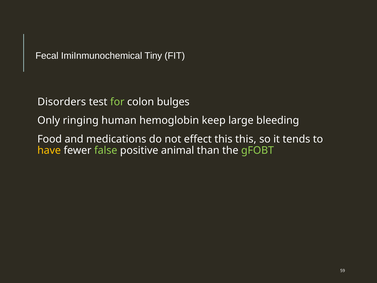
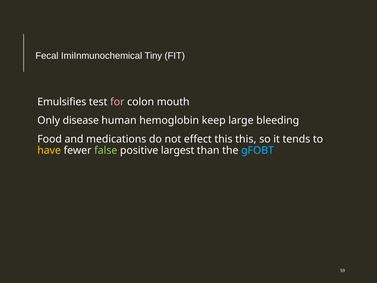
Disorders: Disorders -> Emulsifies (62, 102)
for colour: light green -> pink (117, 102)
bulges: bulges -> mouth (173, 102)
ringing: ringing -> disease (81, 120)
animal: animal -> largest (178, 150)
gFOBT colour: light green -> light blue (258, 150)
